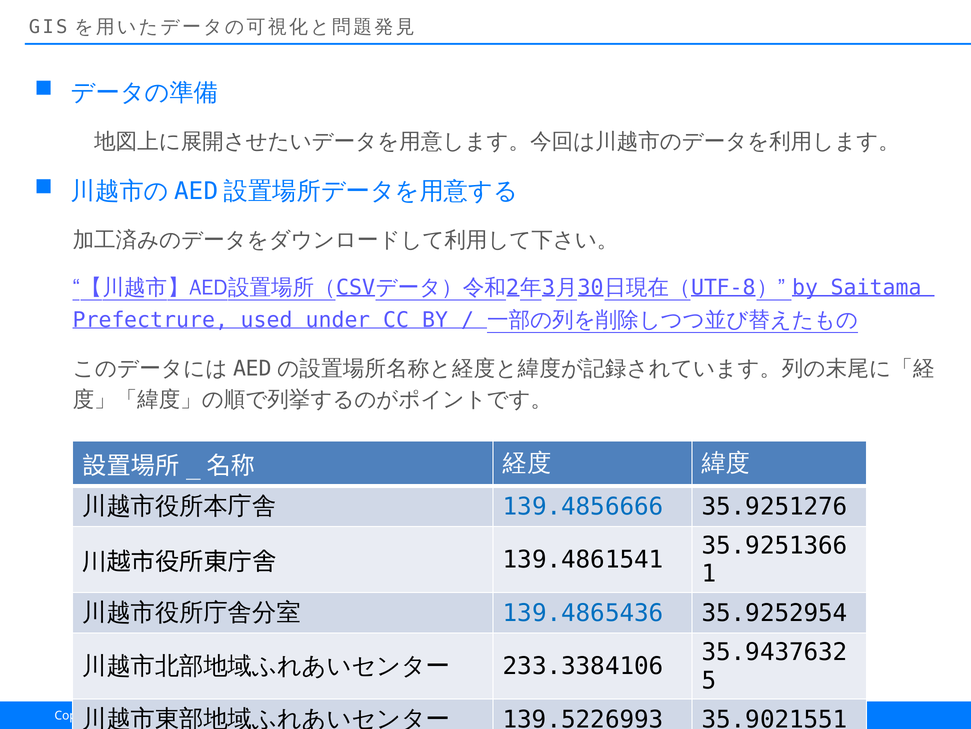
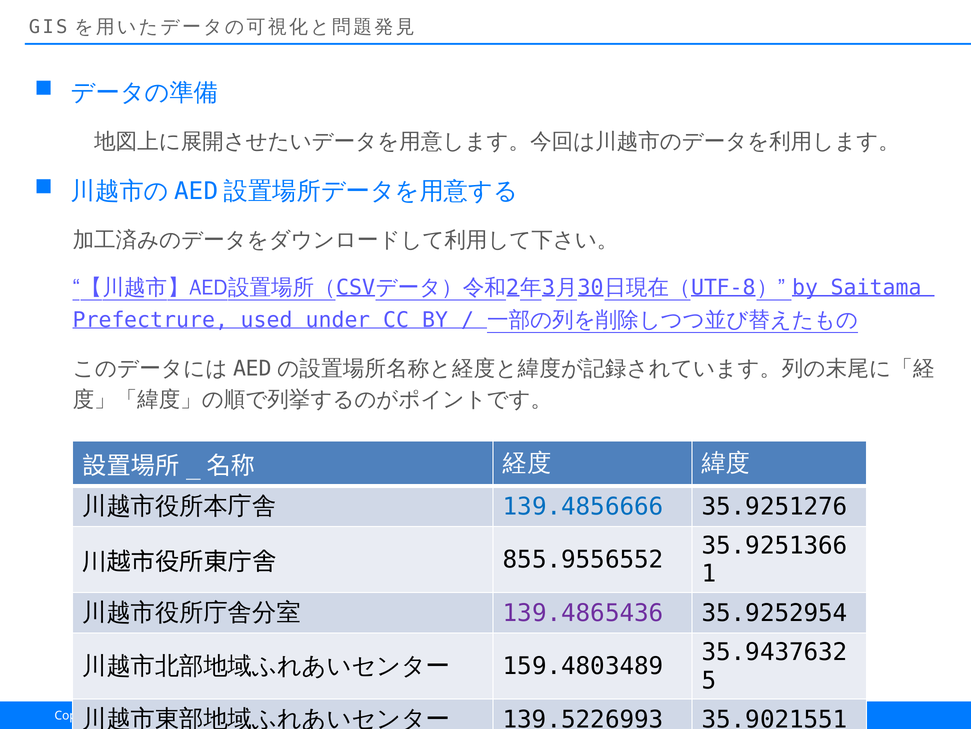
139.4861541: 139.4861541 -> 855.9556552 (583, 559)
139.4865436 colour: blue -> purple (583, 612)
233.3384106: 233.3384106 -> 159.4803489 (583, 666)
